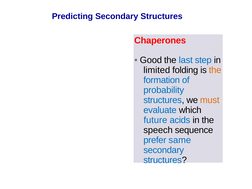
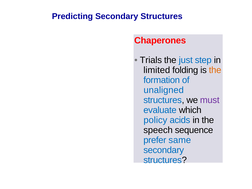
Good: Good -> Trials (151, 60)
last: last -> just (186, 60)
probability: probability -> unaligned (164, 90)
must colour: orange -> purple (210, 100)
future: future -> policy (155, 120)
